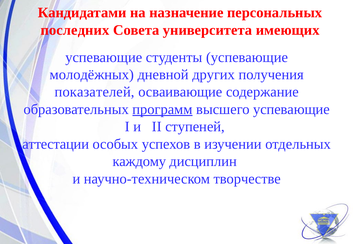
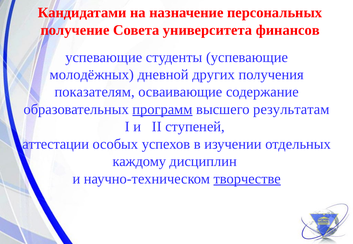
последних: последних -> получение (75, 30)
имеющих: имеющих -> финансов (288, 30)
показателей: показателей -> показателям (95, 92)
высшего успевающие: успевающие -> результатам (291, 109)
творчестве underline: none -> present (247, 179)
